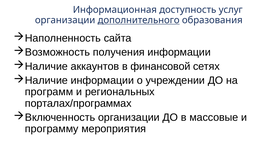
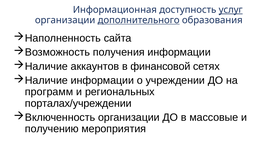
услуг underline: none -> present (231, 10)
порталах/программах: порталах/программах -> порталах/учреждении (78, 103)
программу: программу -> получению (52, 129)
